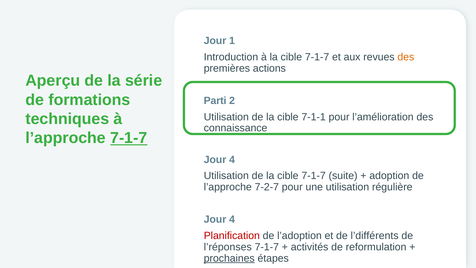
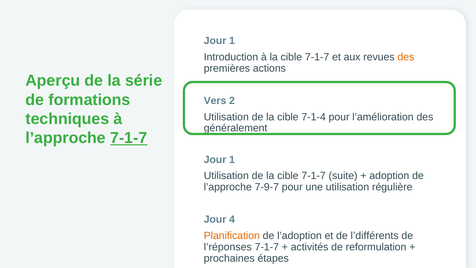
Parti: Parti -> Vers (215, 101)
7-1-1: 7-1-1 -> 7-1-4 (314, 117)
connaissance: connaissance -> généralement (236, 128)
4: 4 -> 1 (232, 159)
7-2-7: 7-2-7 -> 7-9-7 (267, 187)
Planification colour: red -> orange (232, 235)
prochaines underline: present -> none (229, 258)
